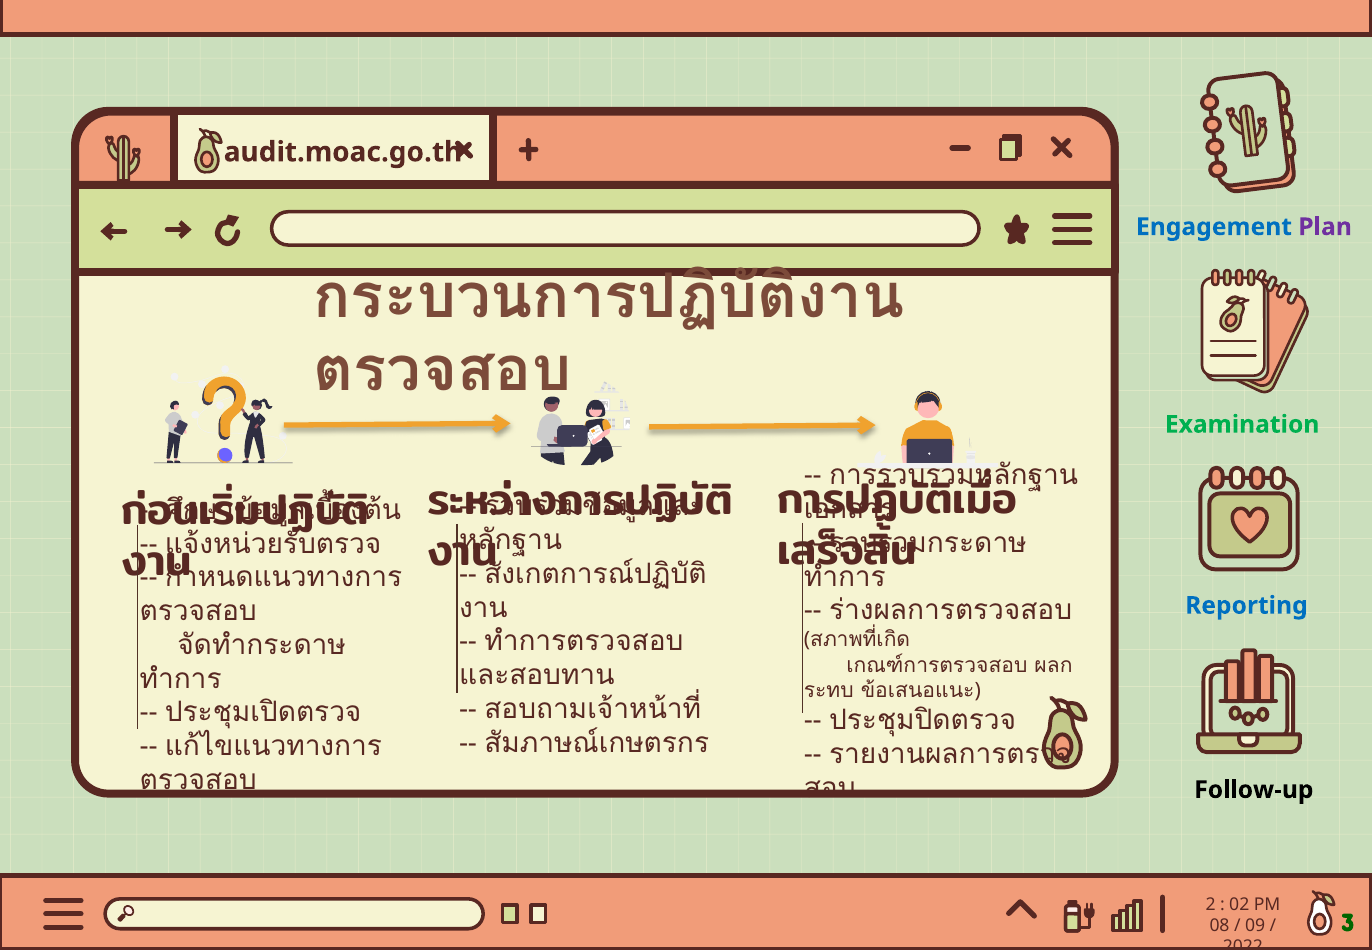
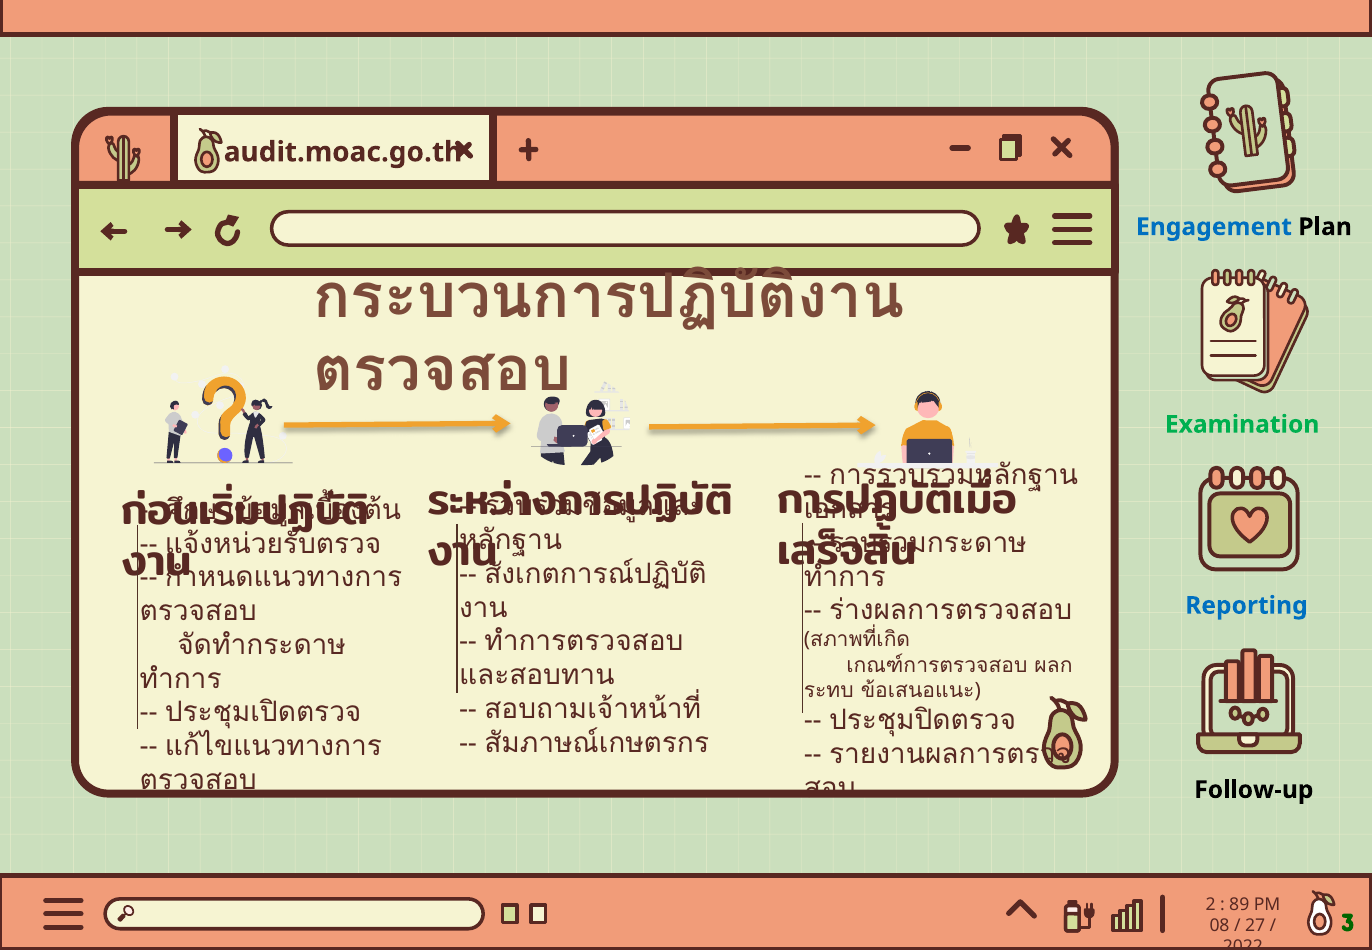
Plan colour: purple -> black (1325, 227)
02: 02 -> 89 (1239, 904)
09: 09 -> 27 (1255, 925)
